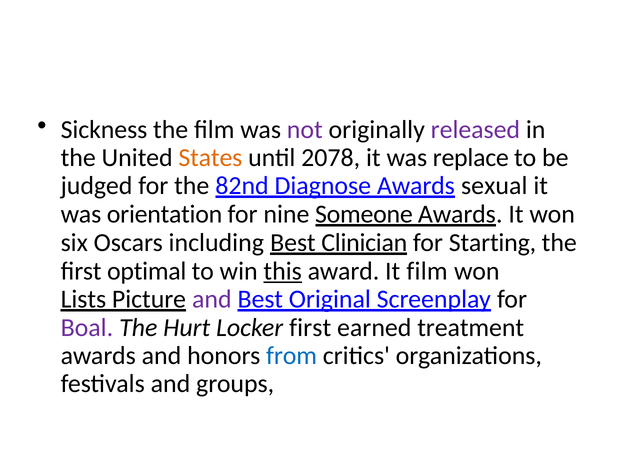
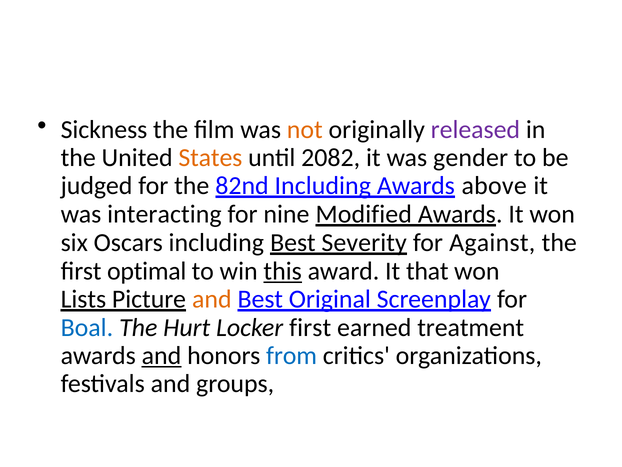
not colour: purple -> orange (305, 129)
2078: 2078 -> 2082 (331, 157)
replace: replace -> gender (471, 157)
82nd Diagnose: Diagnose -> Including (323, 185)
sexual: sexual -> above (494, 185)
orientation: orientation -> interacting (164, 214)
Someone: Someone -> Modified (364, 214)
Clinician: Clinician -> Severity (364, 242)
Starting: Starting -> Against (492, 242)
It film: film -> that (427, 271)
and colour: purple -> orange (212, 299)
Boal colour: purple -> blue (87, 327)
and underline: none -> present (162, 355)
